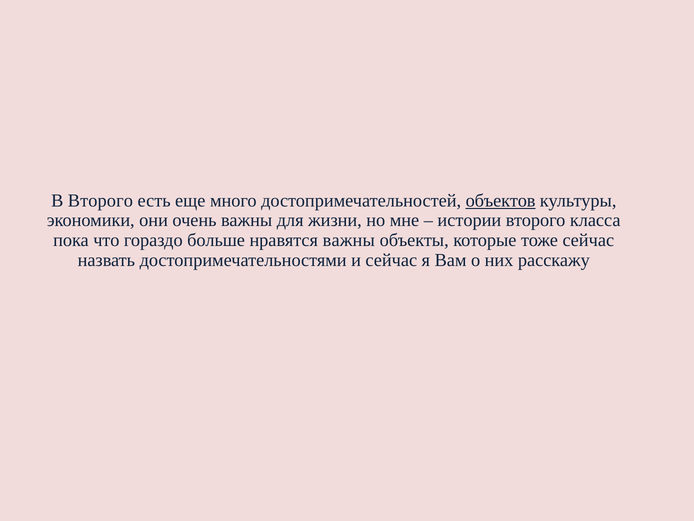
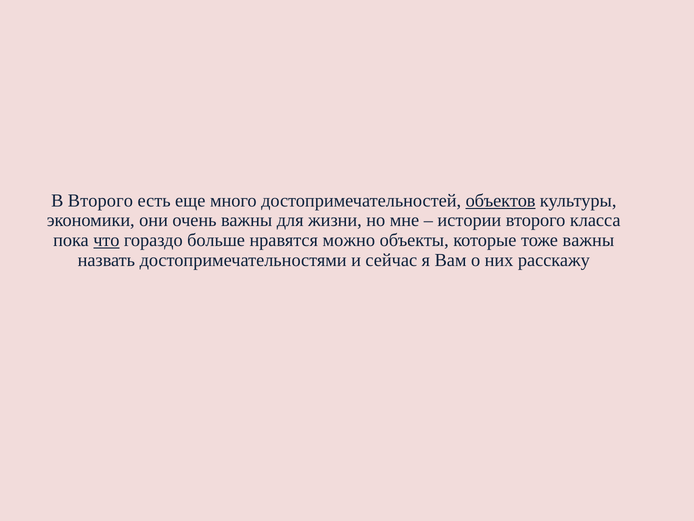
что underline: none -> present (106, 240)
нравятся важны: важны -> можно (349, 240)
тоже сейчас: сейчас -> важны (588, 240)
